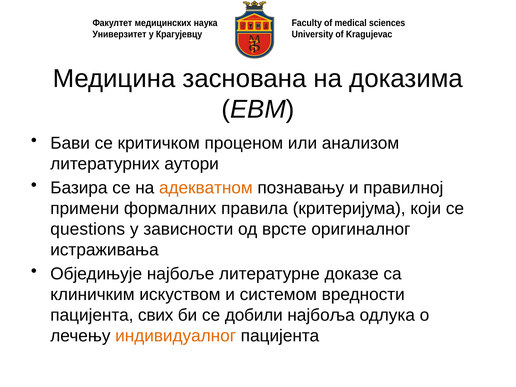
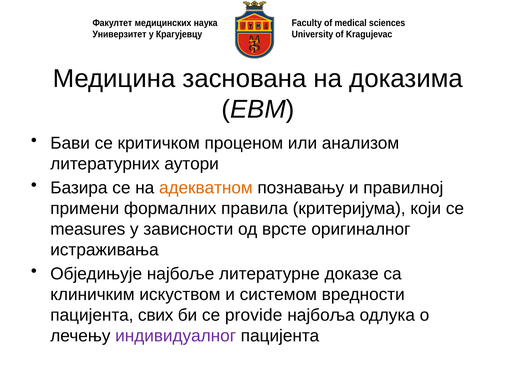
questions: questions -> measures (88, 229)
добили: добили -> provide (254, 315)
индивидуалног colour: orange -> purple (176, 336)
